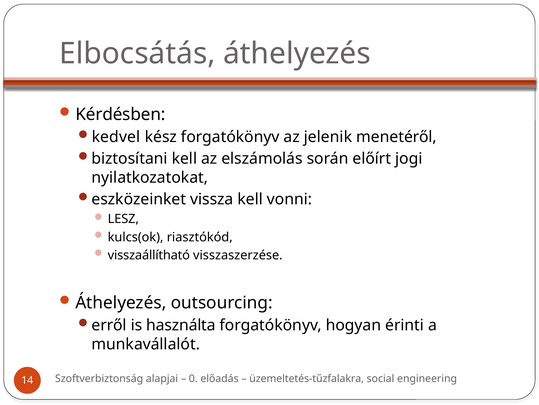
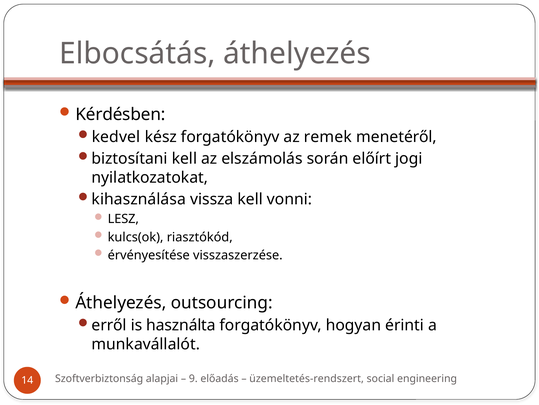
jelenik: jelenik -> remek (328, 137)
eszközeinket: eszközeinket -> kihasználása (139, 199)
visszaállítható: visszaállítható -> érvényesítése (149, 255)
0: 0 -> 9 (193, 378)
üzemeltetés-tűzfalakra: üzemeltetés-tűzfalakra -> üzemeltetés-rendszert (307, 378)
